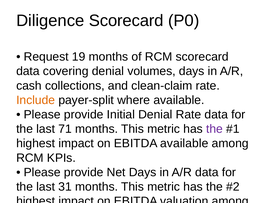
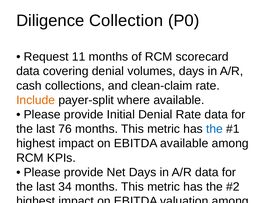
Diligence Scorecard: Scorecard -> Collection (126, 21)
19: 19 -> 11 (79, 57)
71: 71 -> 76 (65, 129)
the colour: purple -> blue (214, 129)
31: 31 -> 34 (65, 187)
